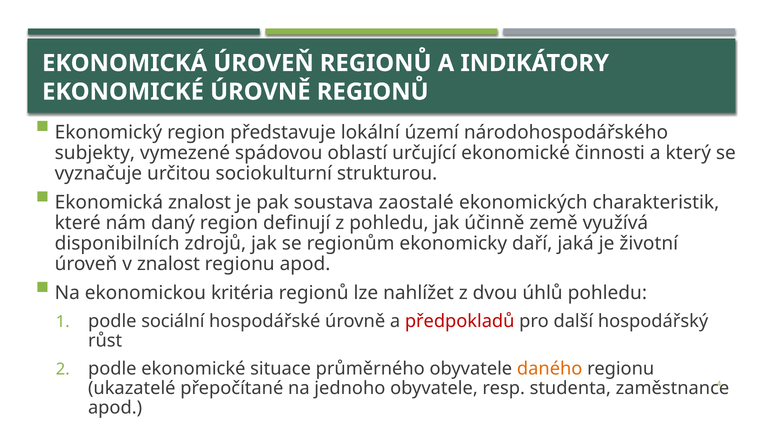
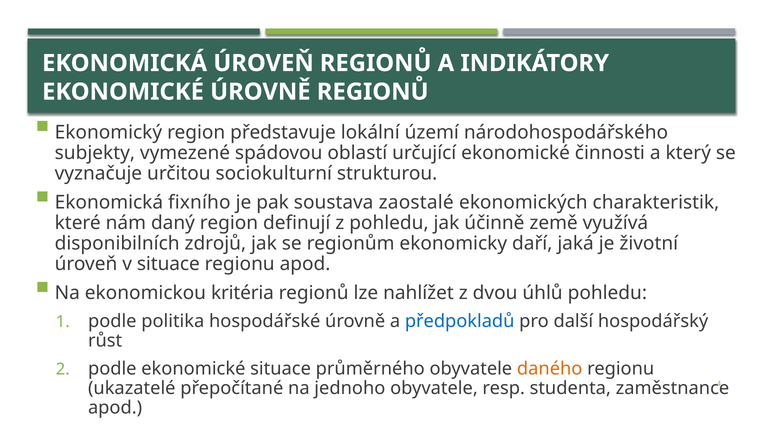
Ekonomická znalost: znalost -> fixního (199, 203)
v znalost: znalost -> situace (168, 264)
sociální: sociální -> politika (173, 321)
předpokladů colour: red -> blue (460, 321)
